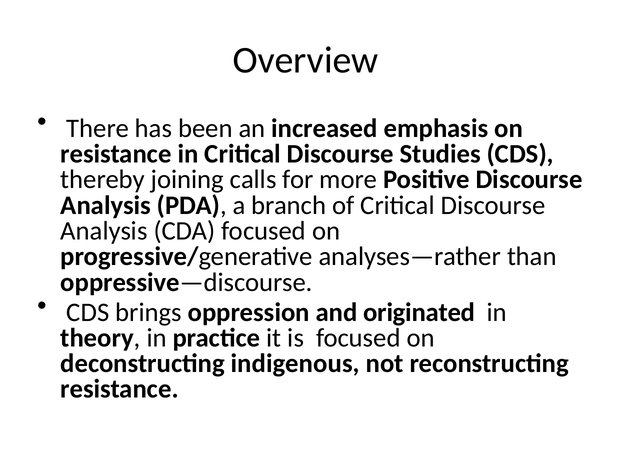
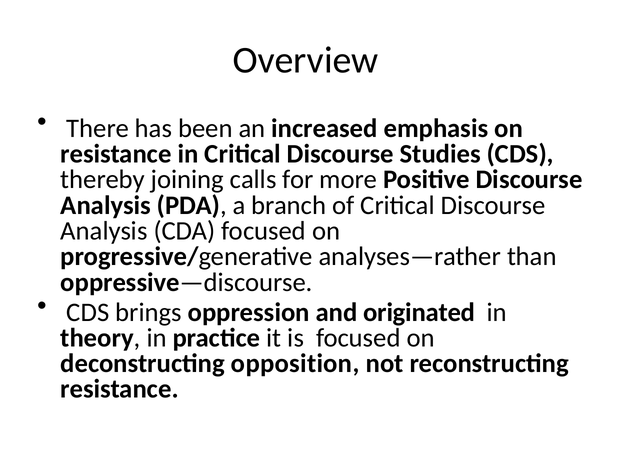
indigenous: indigenous -> opposition (295, 363)
